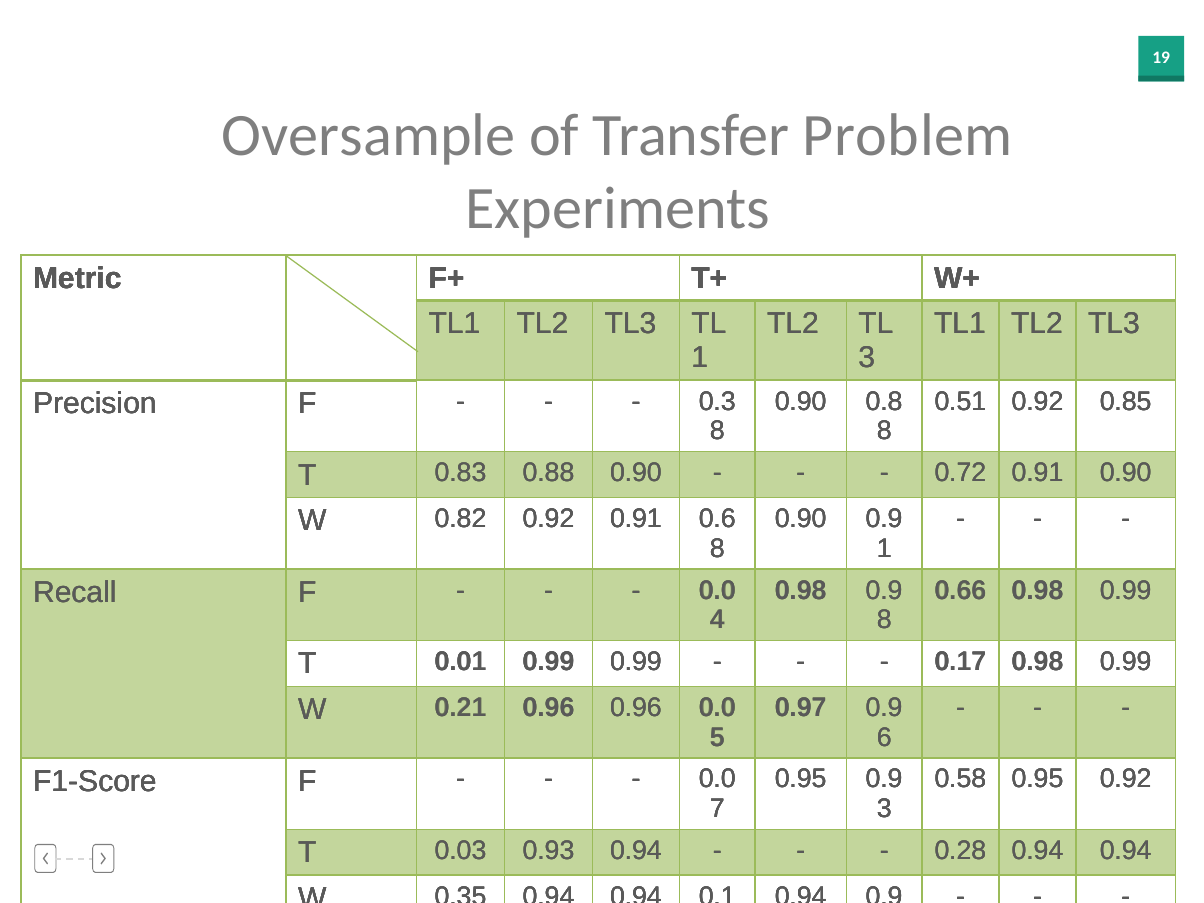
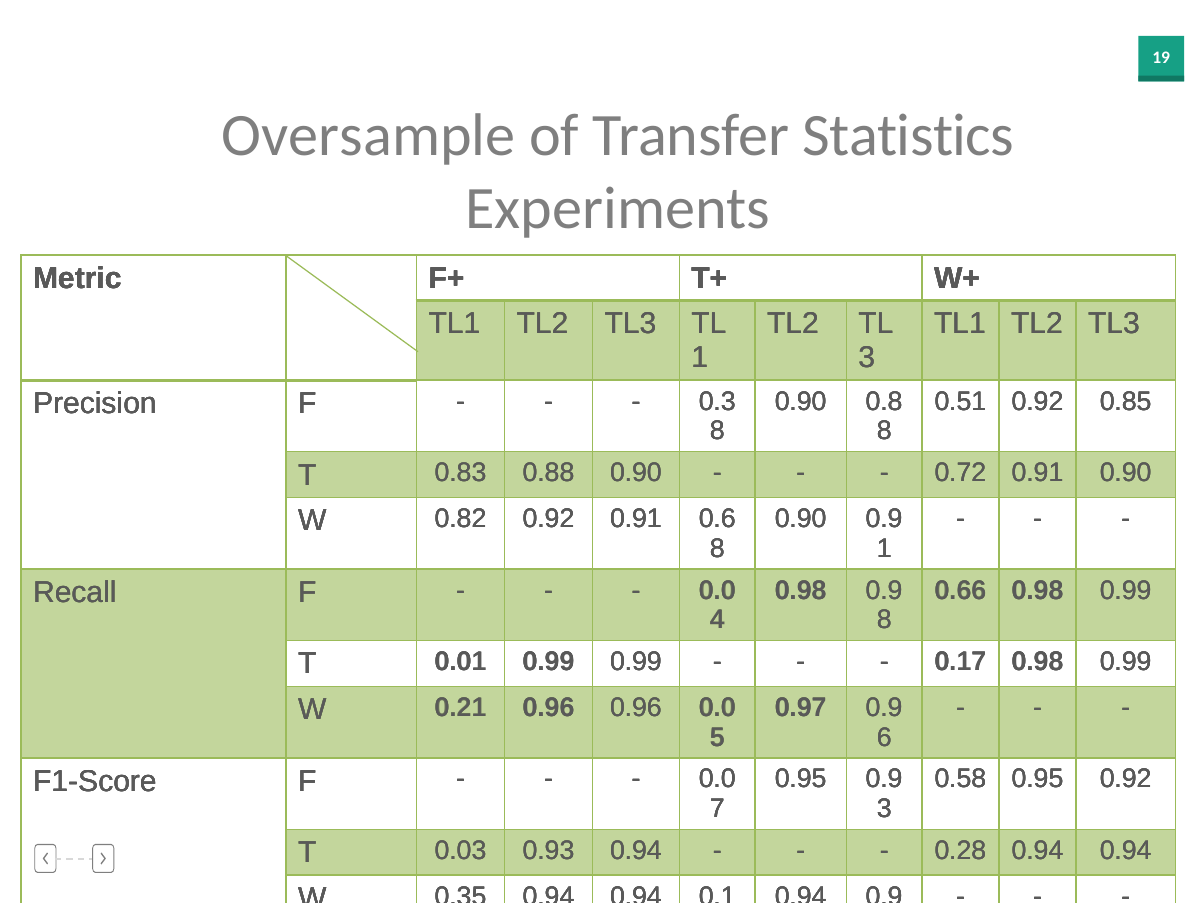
Problem: Problem -> Statistics (908, 136)
